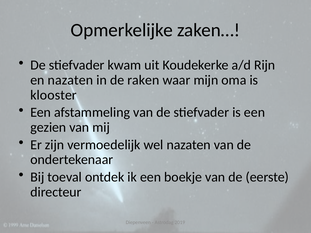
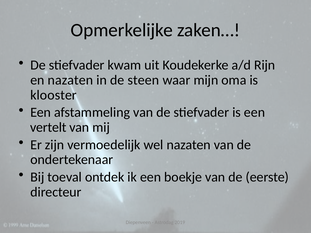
raken: raken -> steen (143, 80)
gezien: gezien -> vertelt (48, 127)
